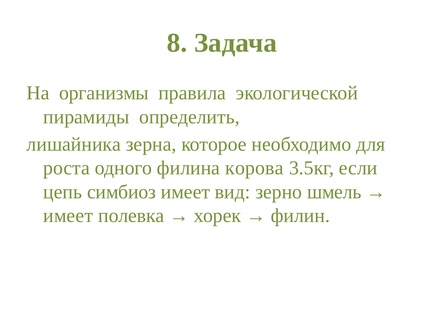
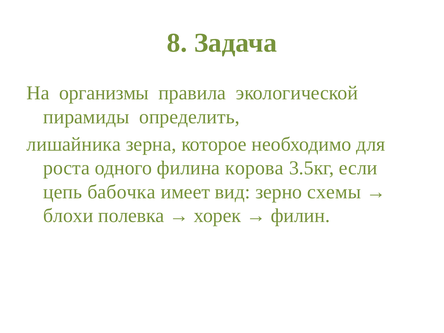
симбиоз: симбиоз -> бабочка (121, 192)
шмель: шмель -> схемы (334, 192)
имеет: имеет -> блохи (68, 216)
